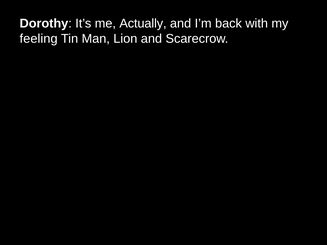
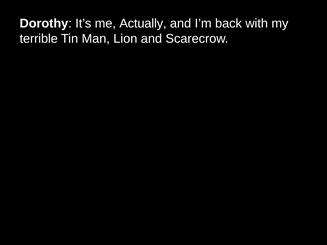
feeling: feeling -> terrible (39, 39)
